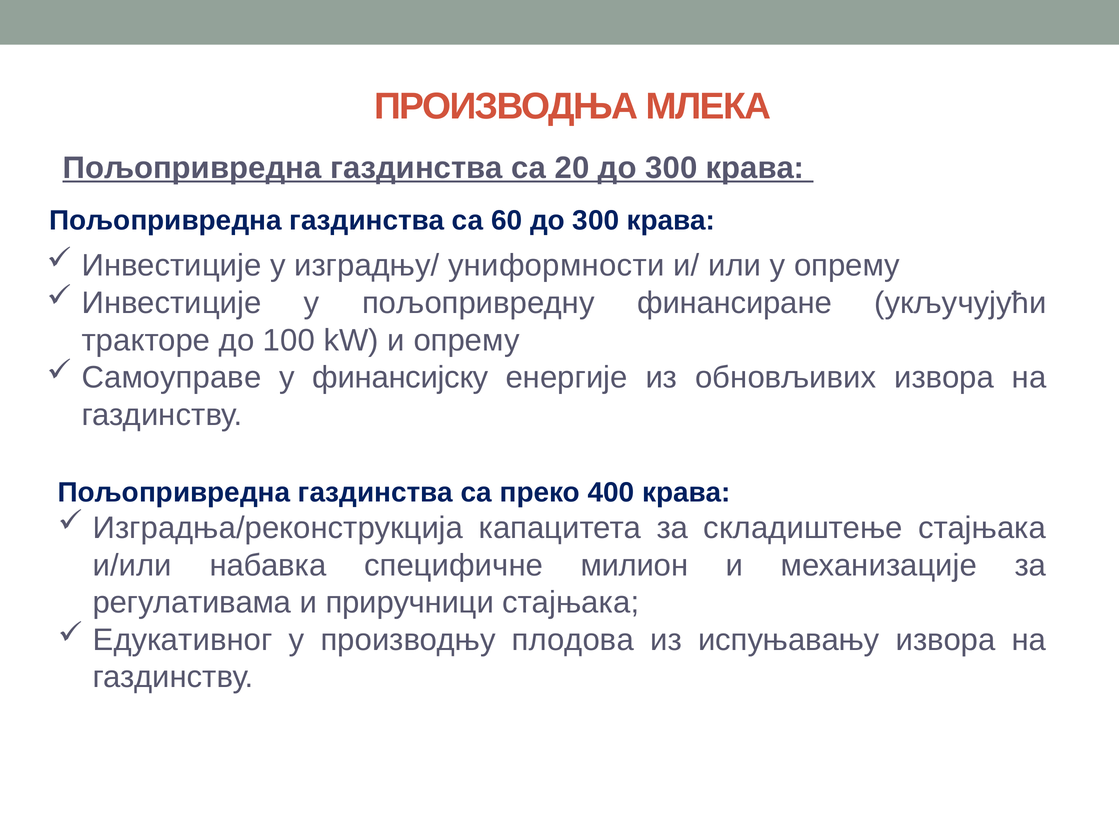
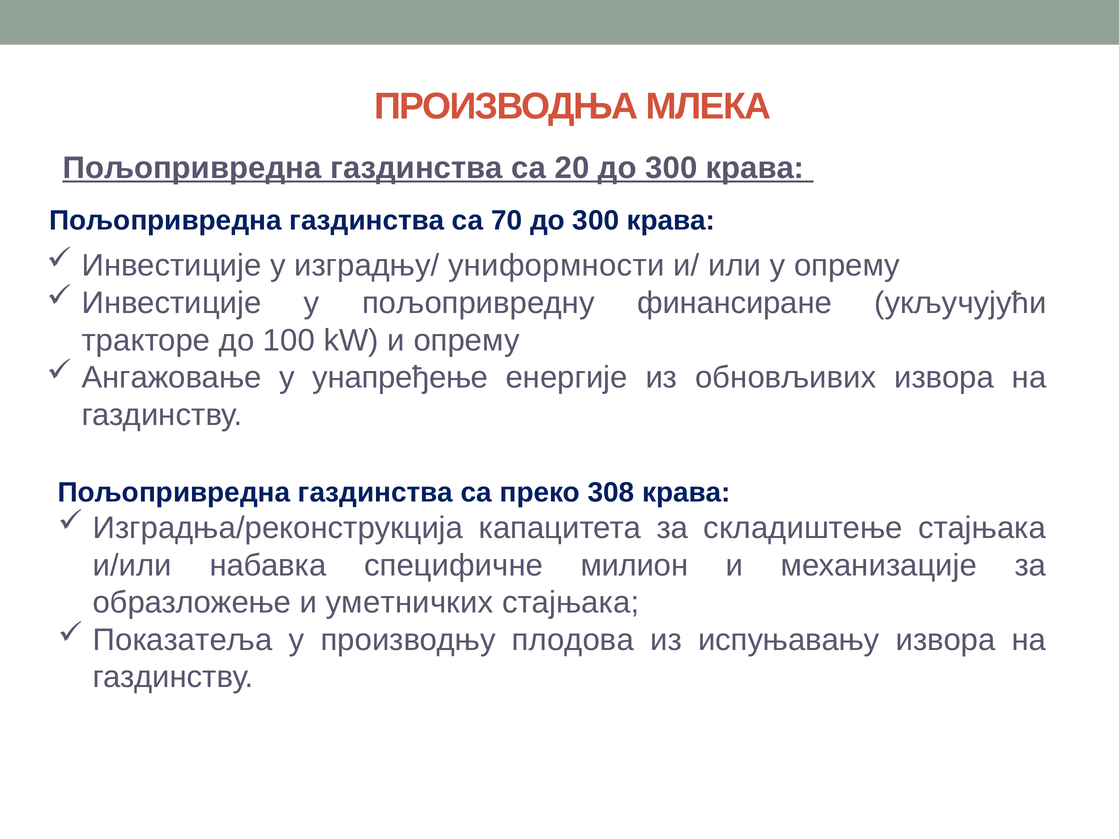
60: 60 -> 70 (507, 221)
Самоуправе: Самоуправе -> Ангажовање (172, 378)
финансијску: финансијску -> унапређење (400, 378)
400: 400 -> 308 (611, 493)
регулативама: регулативама -> образложење (192, 603)
приручници: приручници -> уметничких (410, 603)
Едукативног: Едукативног -> Показатеља (183, 640)
